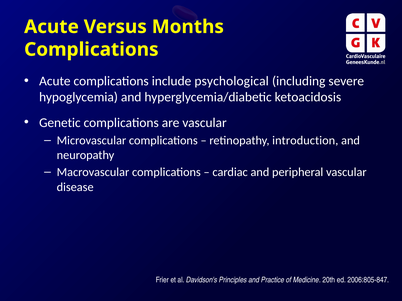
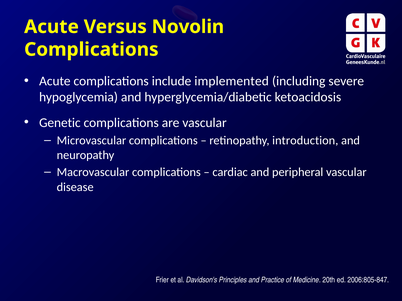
Months: Months -> Novolin (188, 27)
psychological: psychological -> implemented (232, 81)
